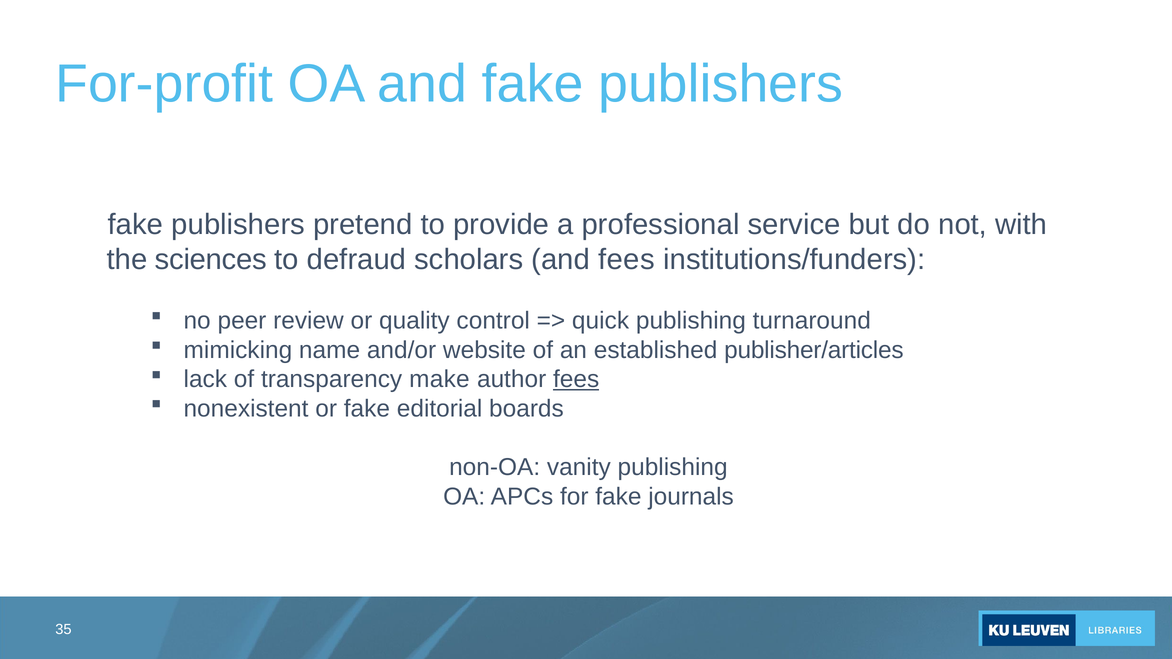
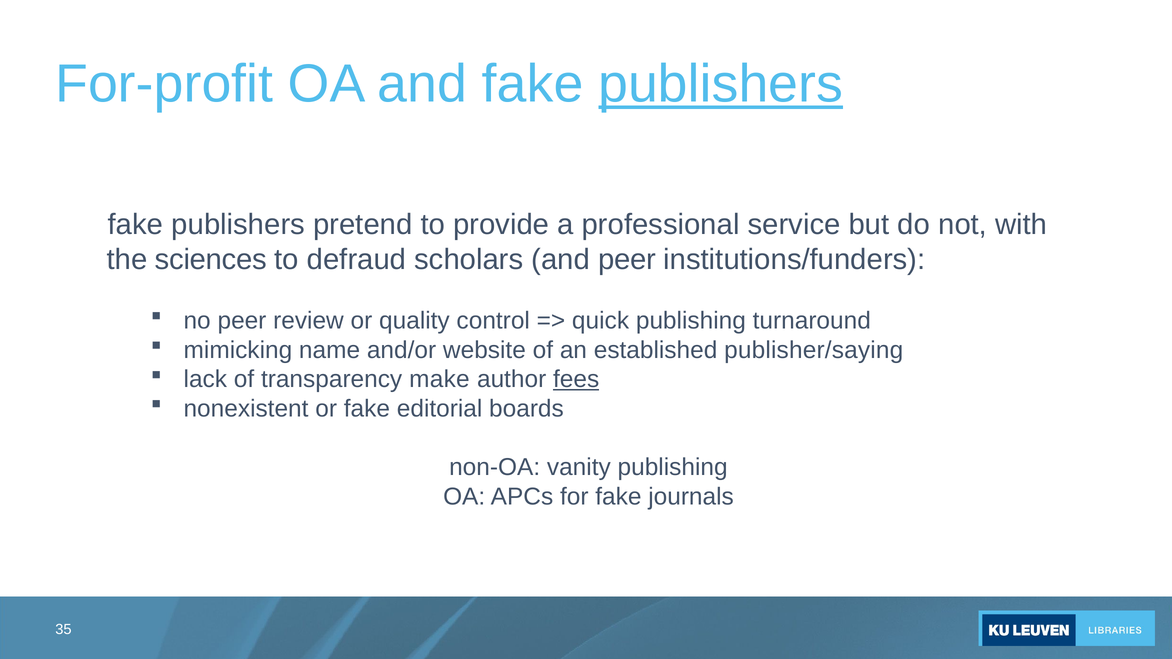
publishers underline: none -> present (721, 84)
and fees: fees -> peer (627, 260)
publisher/articles: publisher/articles -> publisher/saying (814, 350)
